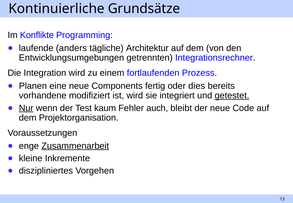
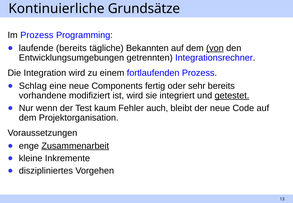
Im Konflikte: Konflikte -> Prozess (37, 35)
laufende anders: anders -> bereits (71, 48)
Architektur: Architektur -> Bekannten (147, 48)
von underline: none -> present (215, 48)
Planen: Planen -> Schlag (33, 86)
dies: dies -> sehr (197, 86)
Nur underline: present -> none (26, 108)
